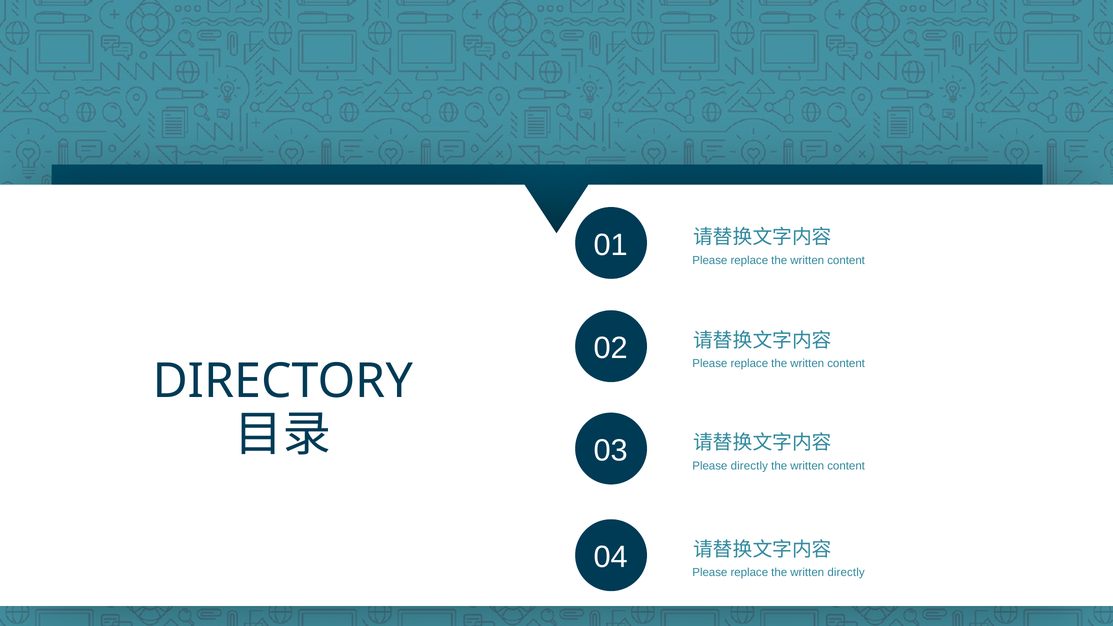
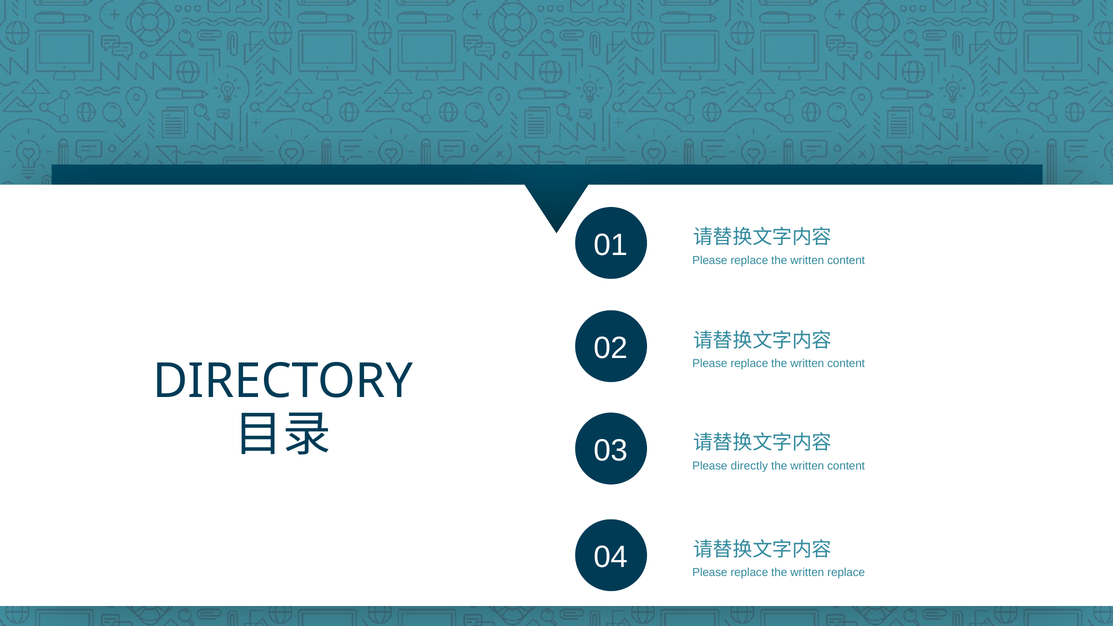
written directly: directly -> replace (846, 573)
